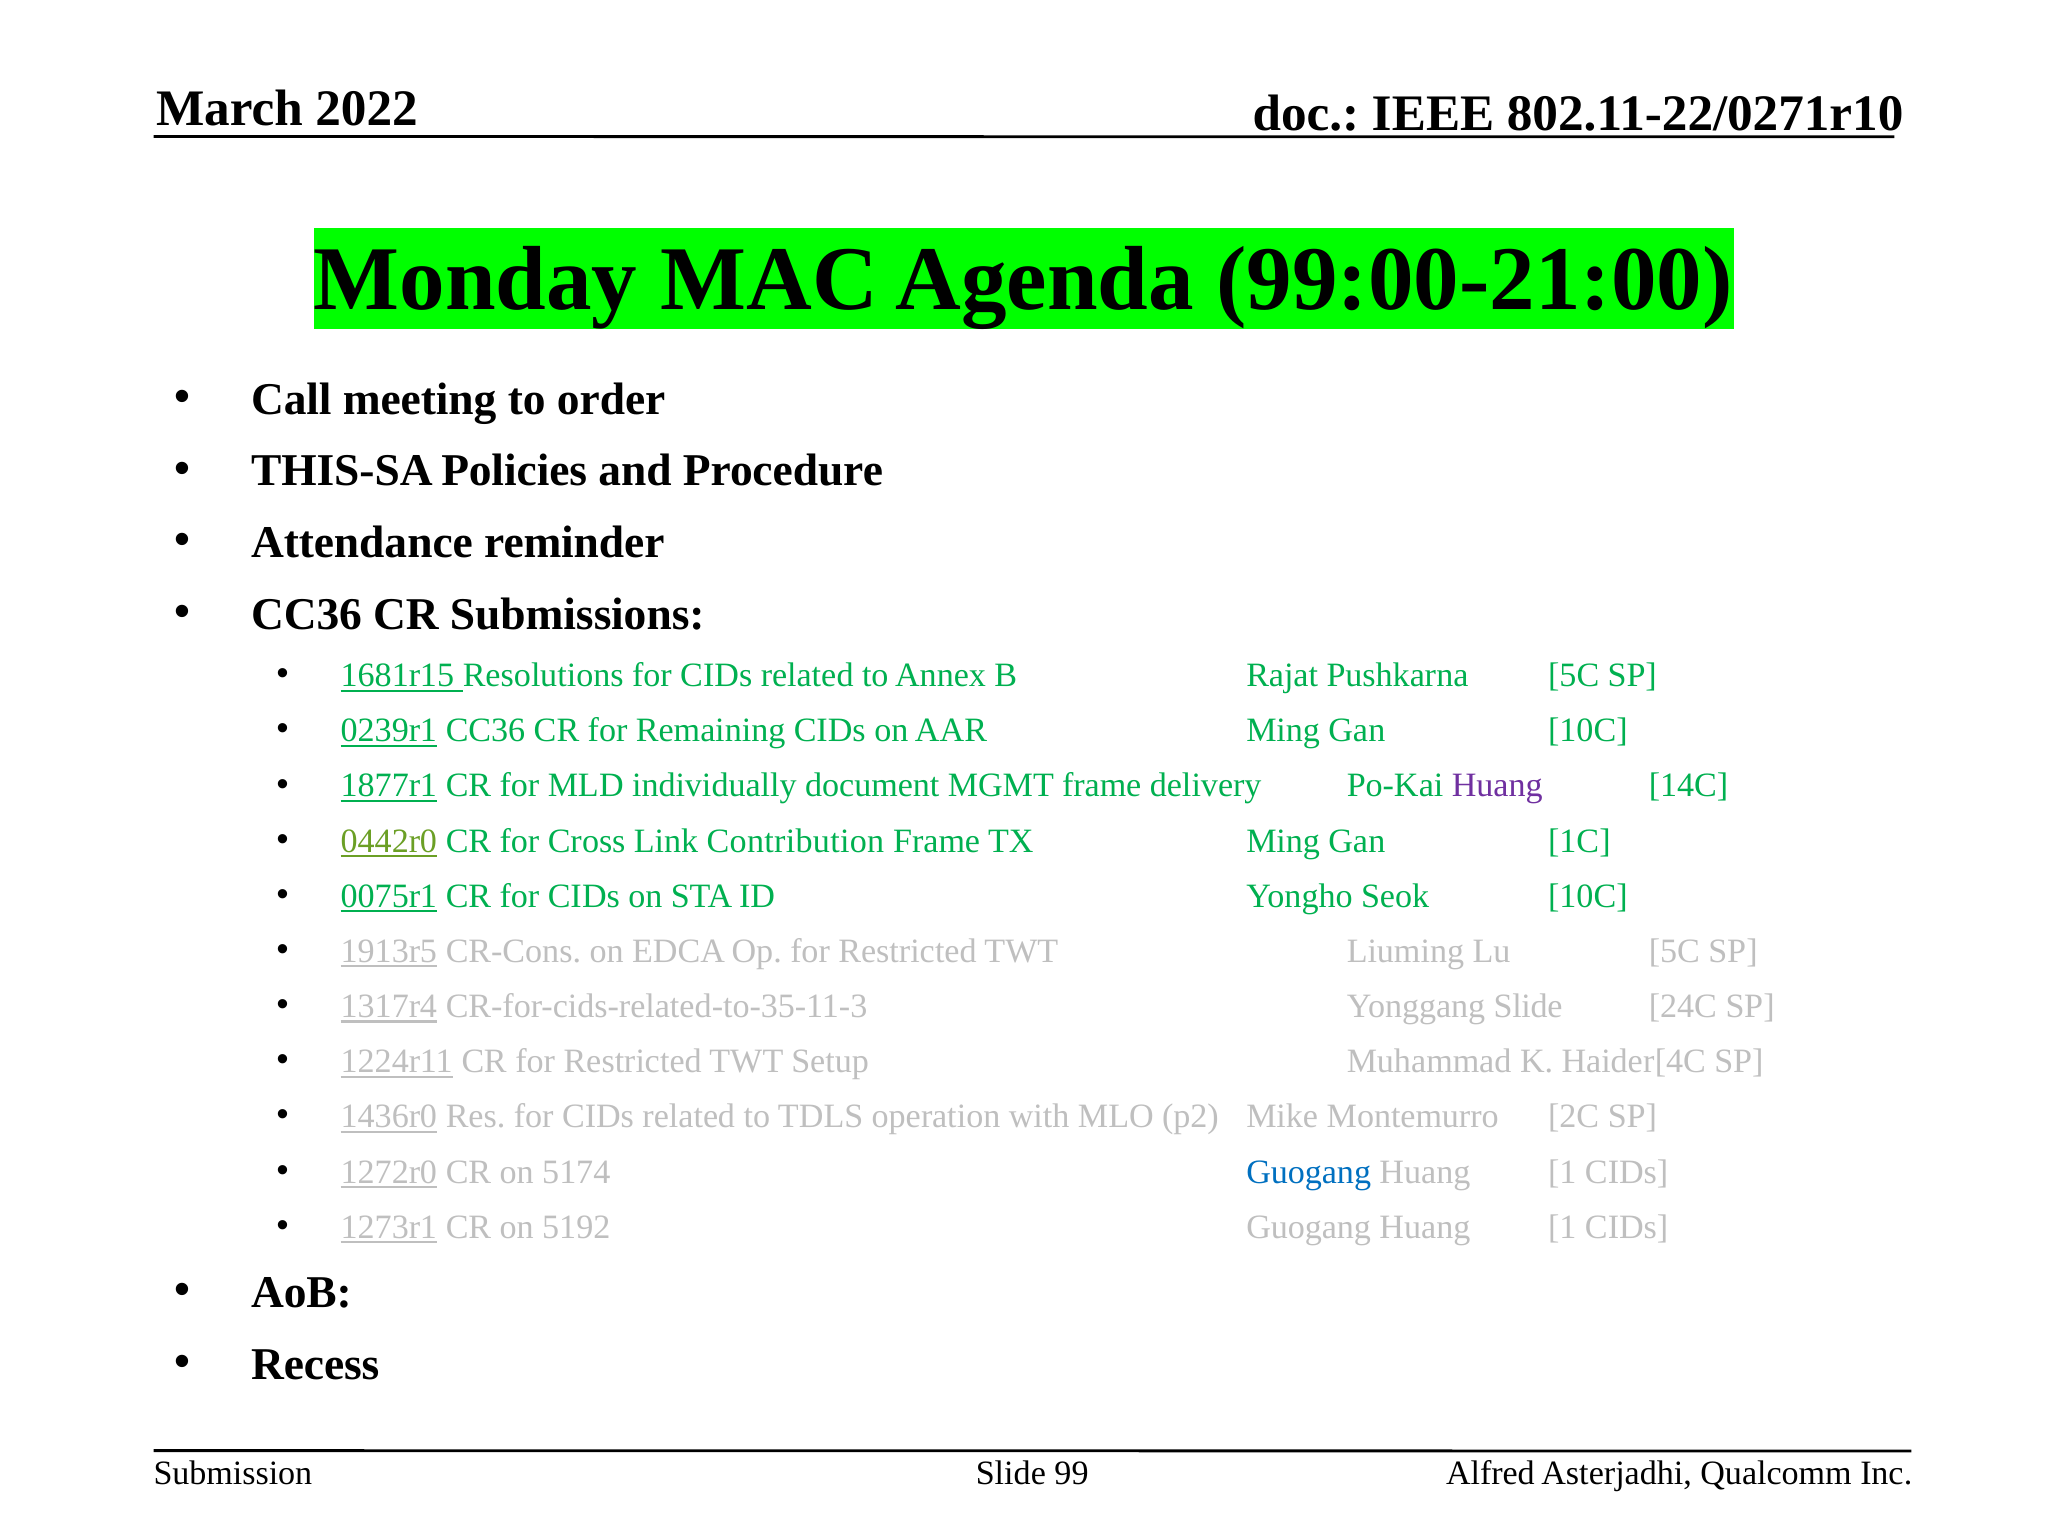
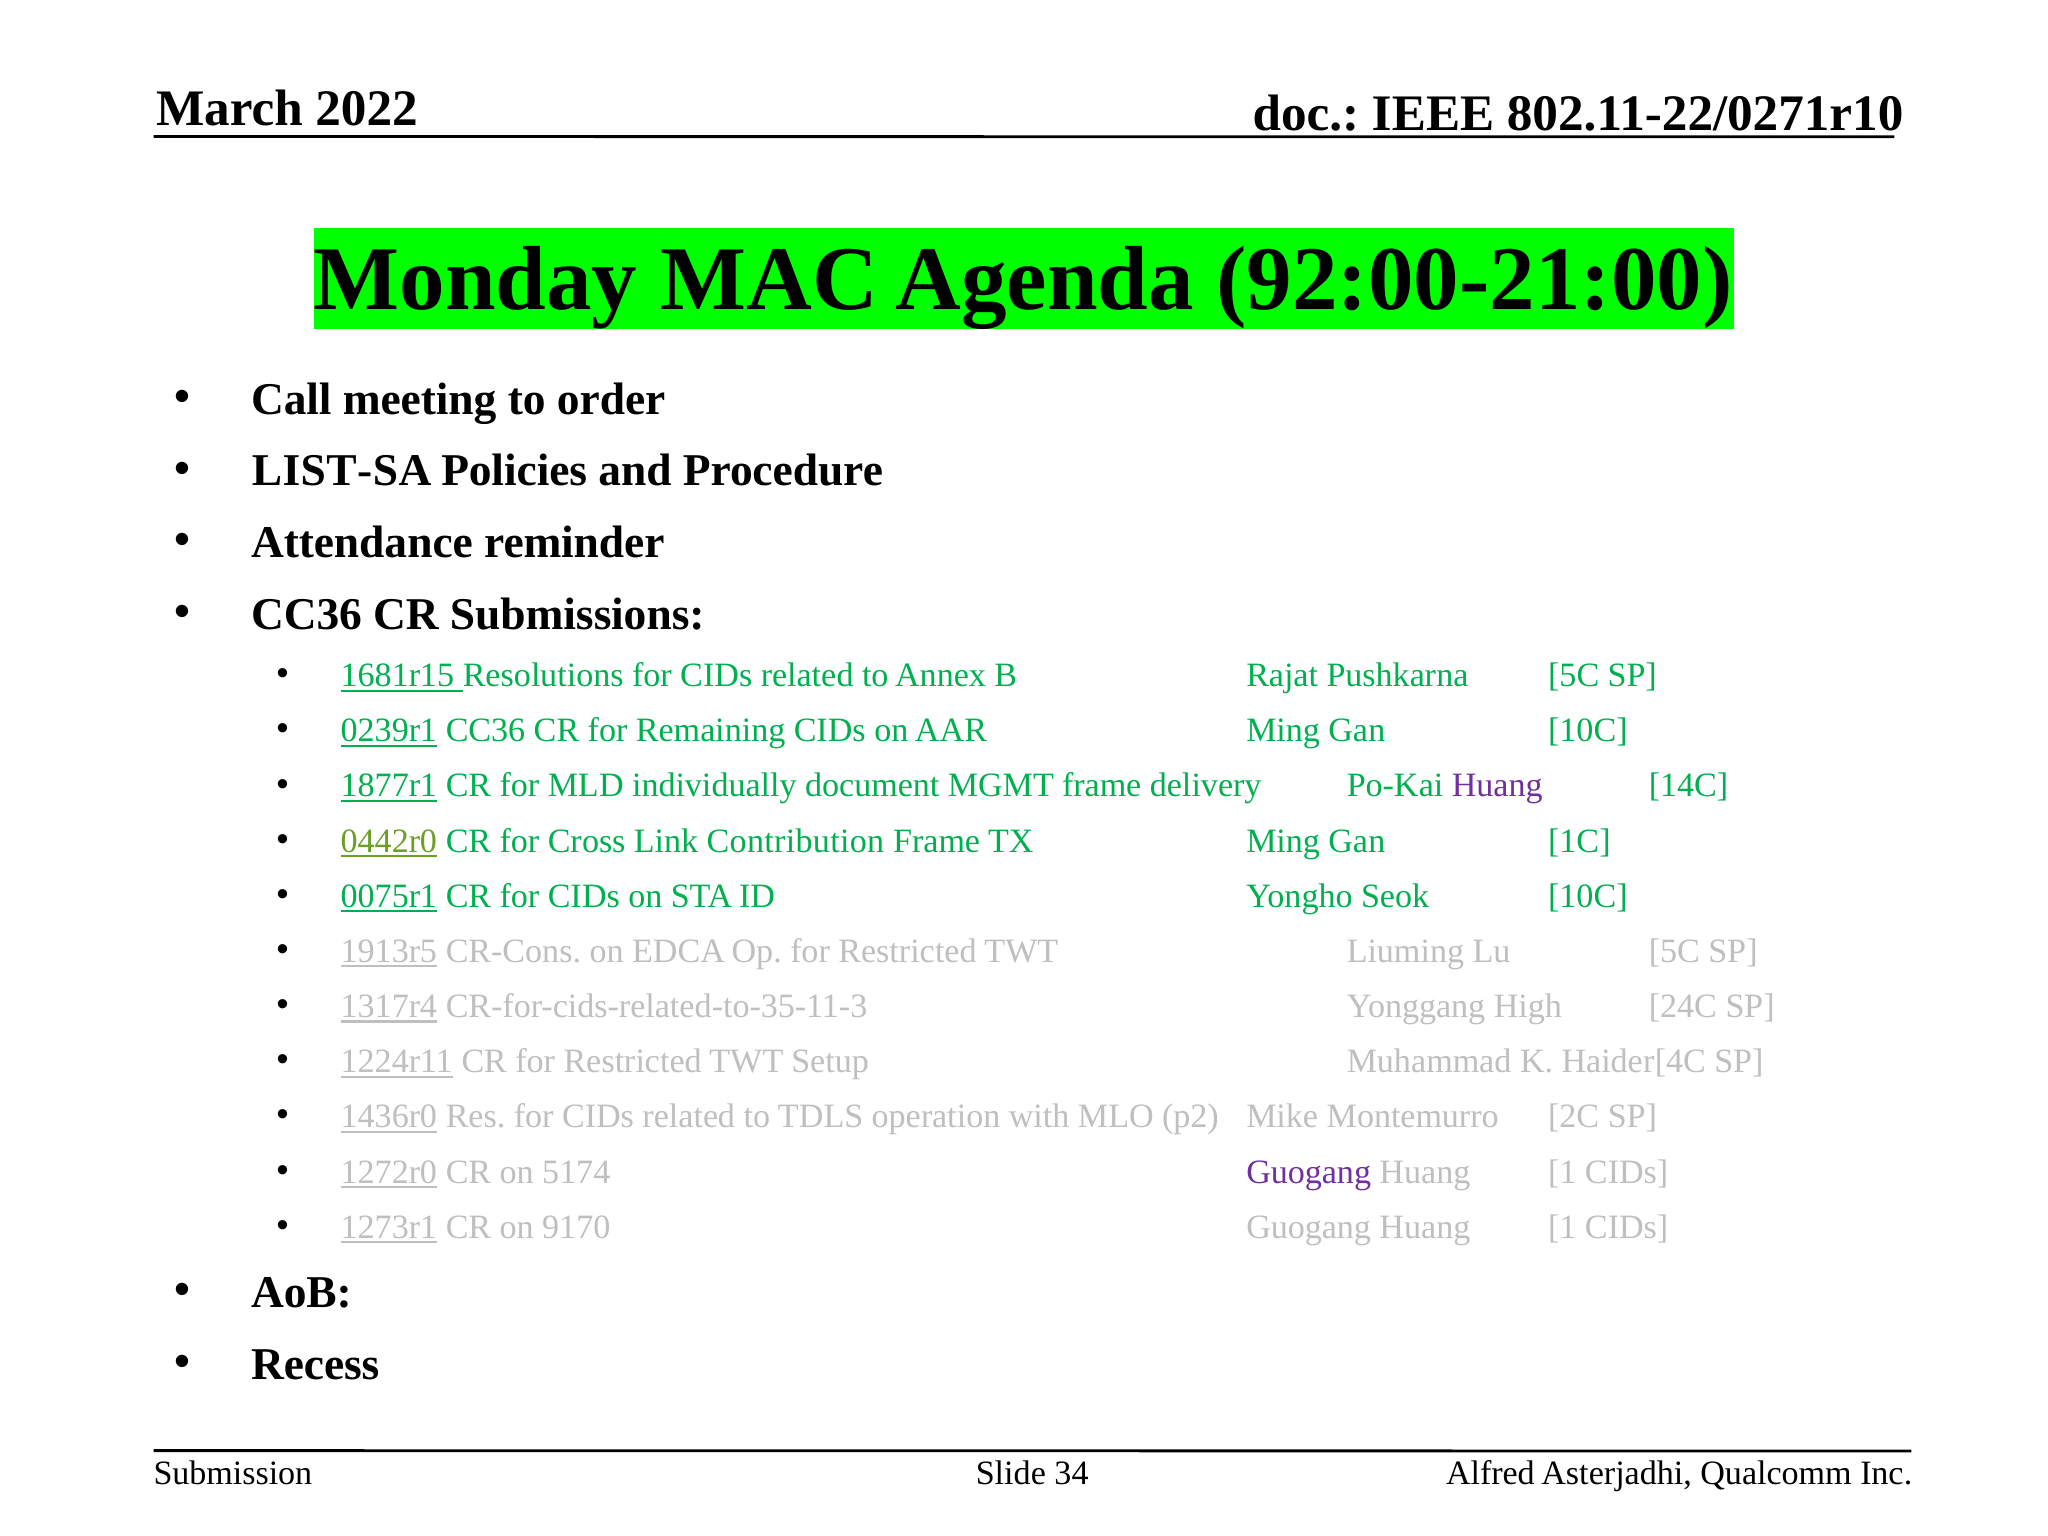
99:00-21:00: 99:00-21:00 -> 92:00-21:00 (1474, 279)
THIS-SA: THIS-SA -> LIST-SA (342, 471)
Yonggang Slide: Slide -> High (1528, 1006)
Guogang colour: blue -> purple (1309, 1172)
5192: 5192 -> 9170 (576, 1227)
99: 99 -> 34 (1072, 1473)
